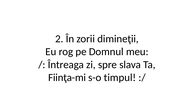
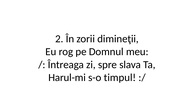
Fiinţa-mi: Fiinţa-mi -> Harul-mi (67, 78)
